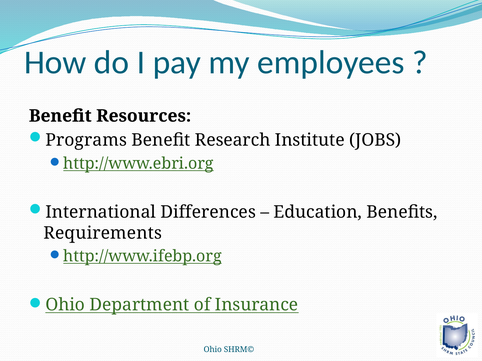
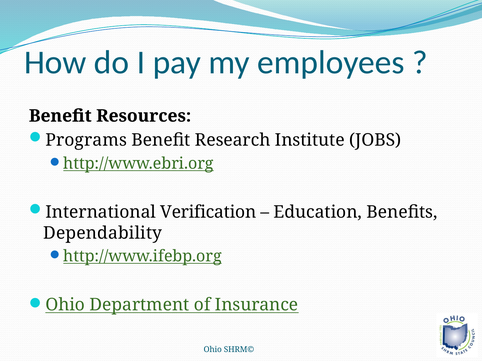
Differences: Differences -> Verification (208, 212)
Requirements: Requirements -> Dependability (103, 233)
